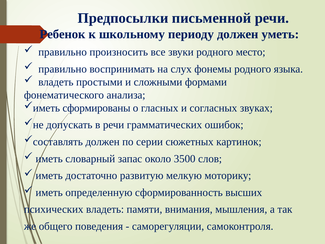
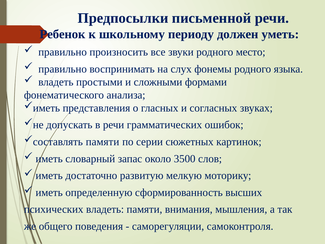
сформированы: сформированы -> представления (96, 108)
должен: должен -> памяти (103, 142)
